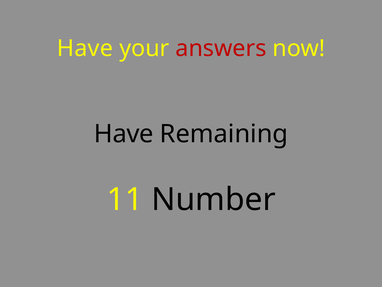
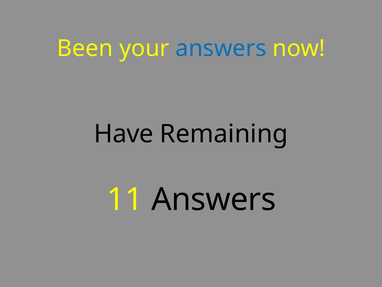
Have: Have -> Been (85, 48)
answers colour: red -> blue (221, 48)
11 Number: Number -> Answers (214, 199)
